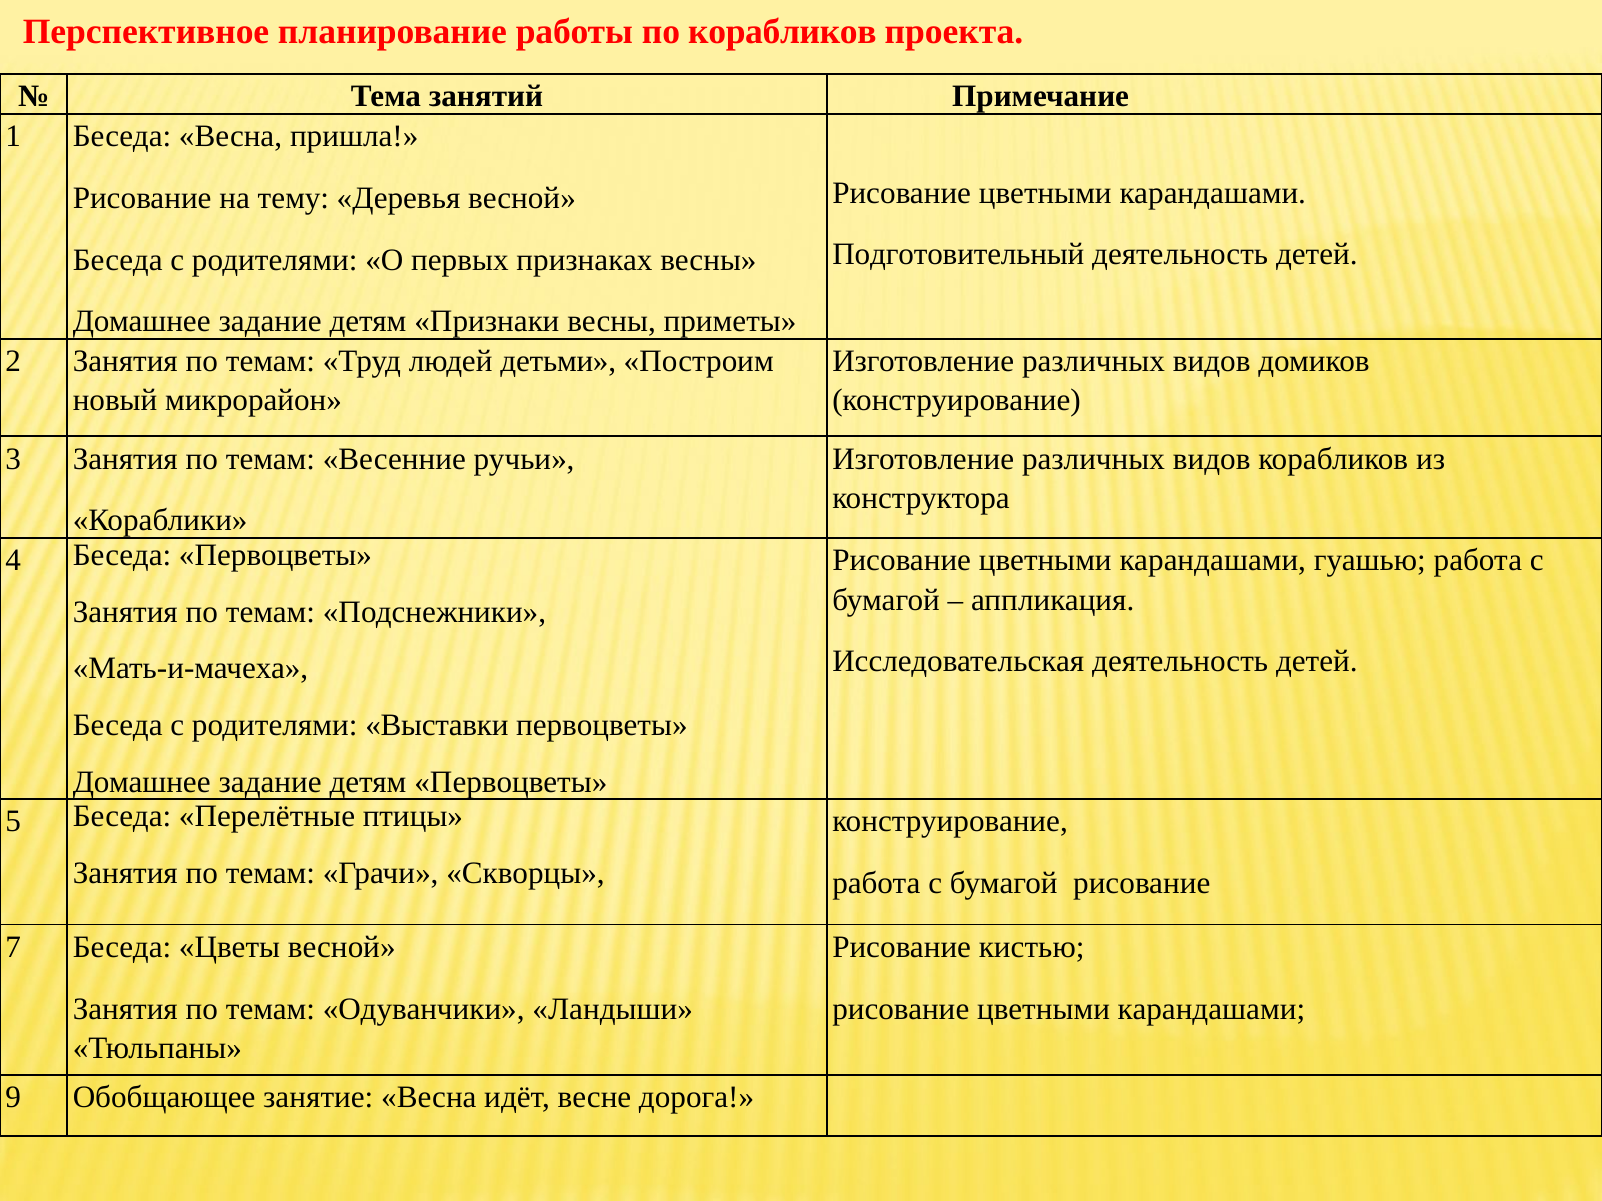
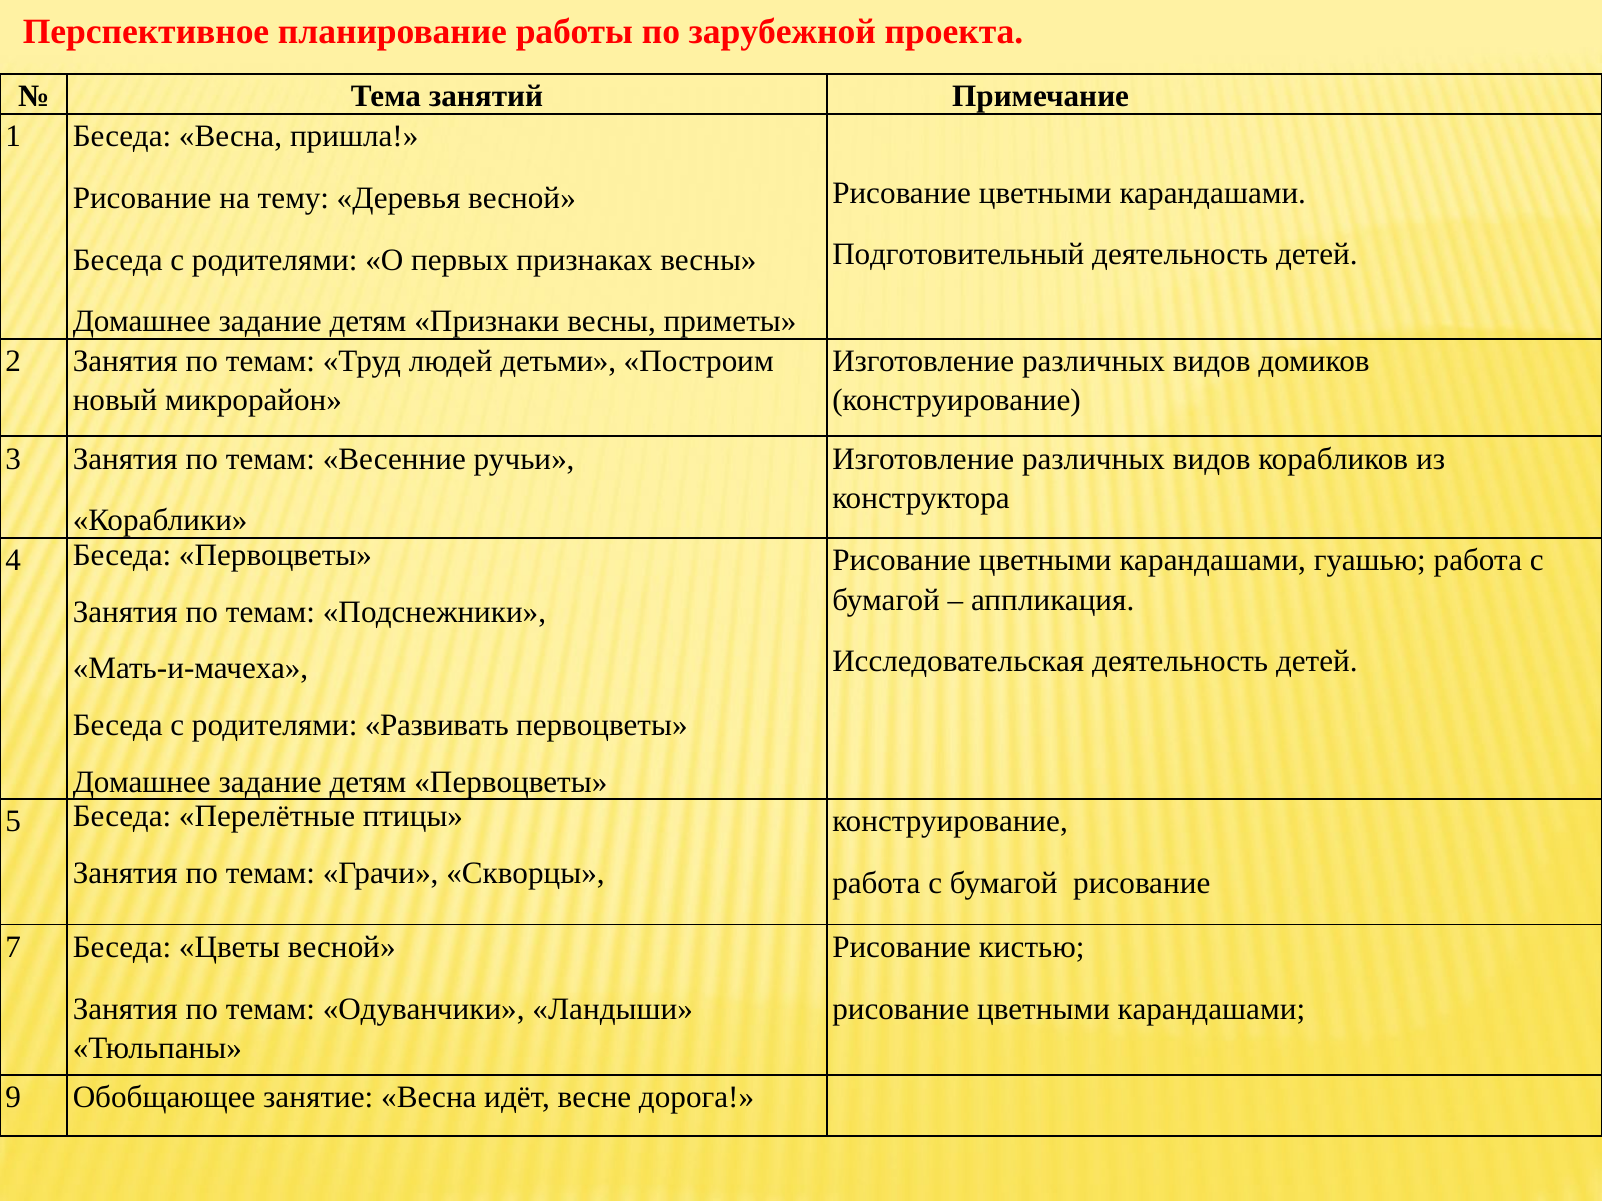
по корабликов: корабликов -> зарубежной (782, 32)
Выставки: Выставки -> Развивать (437, 725)
